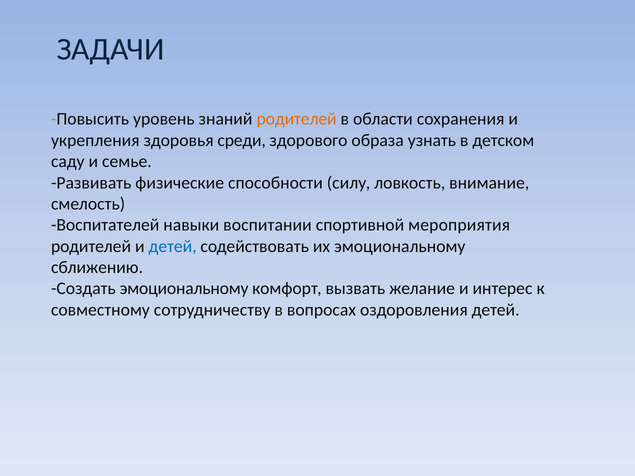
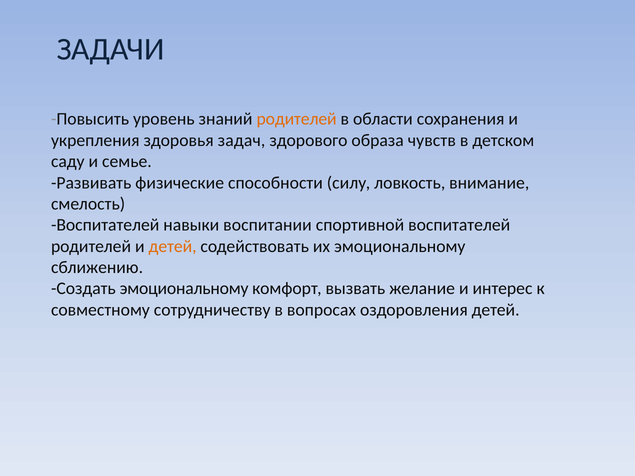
среди: среди -> задач (242, 140)
узнать: узнать -> чувств (432, 140)
спортивной мероприятия: мероприятия -> воспитателей (459, 225)
детей colour: blue -> orange (173, 246)
